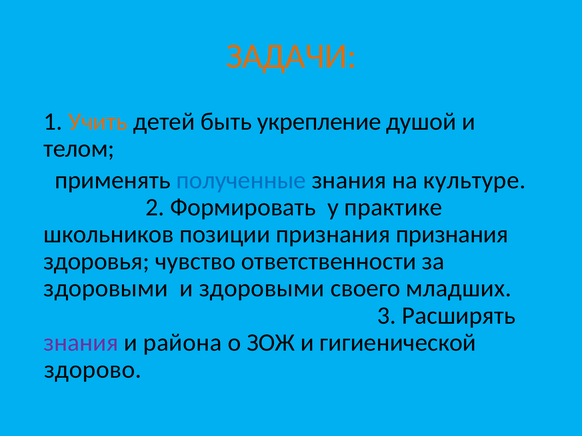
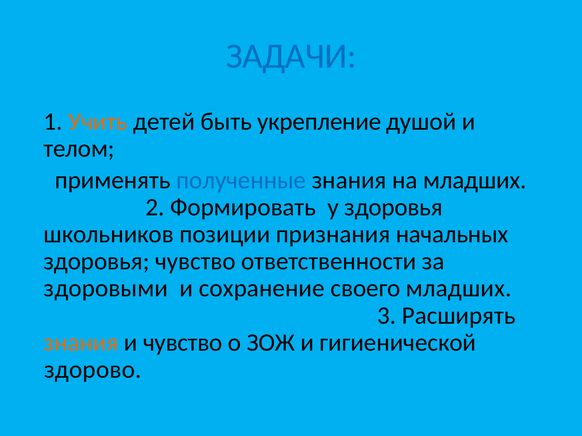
ЗАДАЧИ colour: orange -> blue (291, 56)
на культуре: культуре -> младших (475, 180)
у практике: практике -> здоровья (394, 207)
признания признания: признания -> начальных (452, 235)
и здоровыми: здоровыми -> сохранение (262, 289)
знания colour: purple -> orange (81, 343)
и района: района -> чувство (183, 343)
